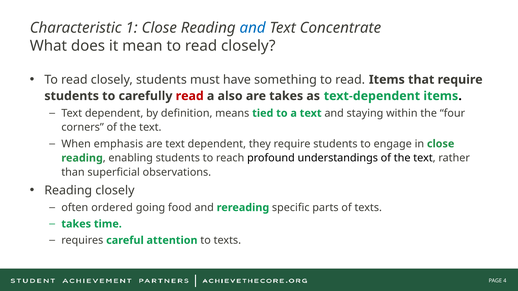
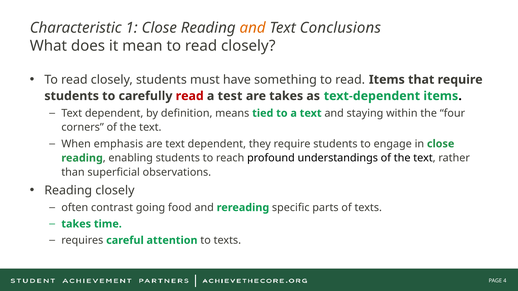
and colour: blue -> orange (253, 28)
Concentrate: Concentrate -> Conclusions (340, 28)
also: also -> test (230, 96)
ordered: ordered -> contrast (112, 208)
